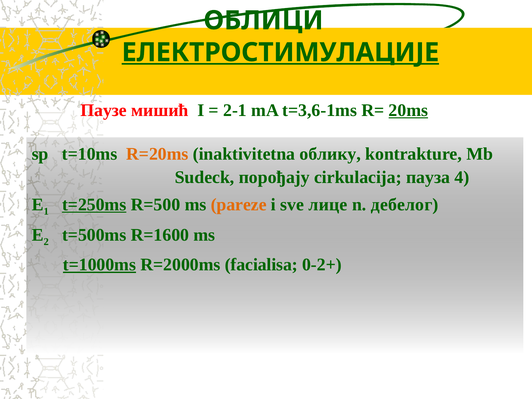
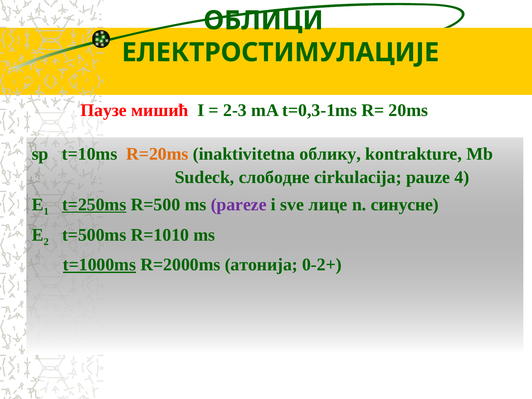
ЕЛЕКТРОСТИМУЛАЦИЈЕ underline: present -> none (280, 52)
2-1: 2-1 -> 2-3 (235, 110)
t=3,6-1ms: t=3,6-1ms -> t=0,3-1ms (320, 110)
20ms underline: present -> none (408, 110)
порођају: порођају -> слободне (274, 177)
пауза: пауза -> pauze (428, 177)
pareze colour: orange -> purple (239, 205)
дебелог: дебелог -> синусне (405, 205)
R=1600: R=1600 -> R=1010 (160, 235)
facialisa: facialisa -> атонија (261, 265)
